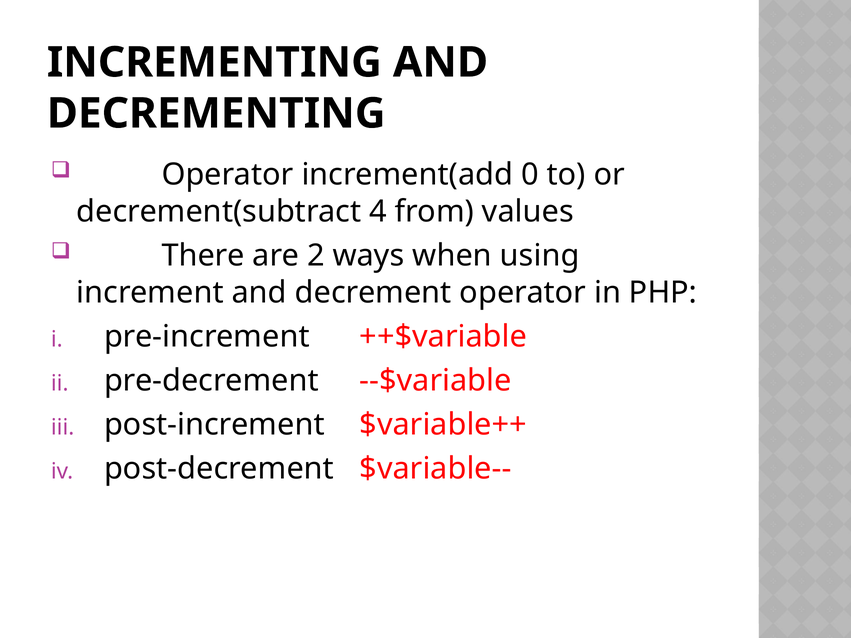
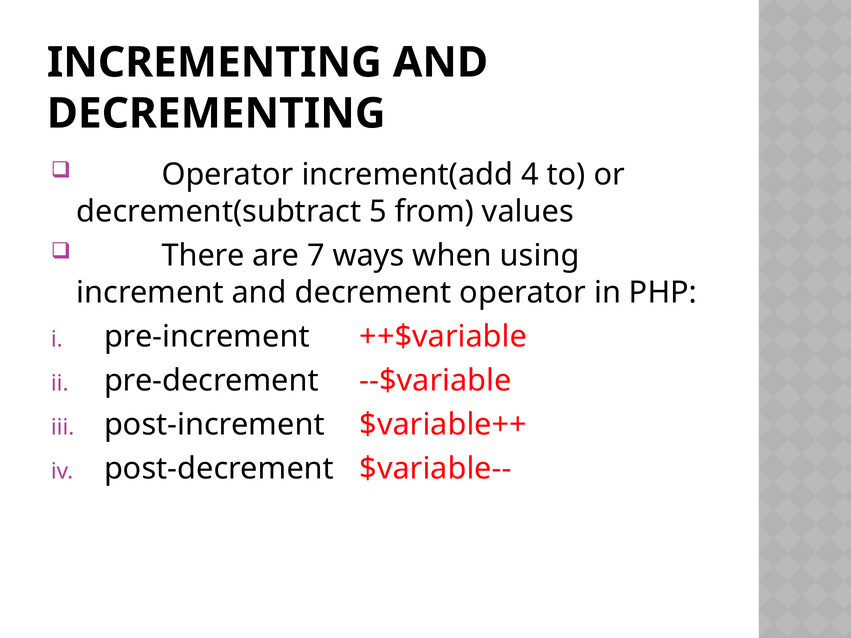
0: 0 -> 4 (530, 175)
4: 4 -> 5 (378, 212)
2: 2 -> 7 (316, 256)
